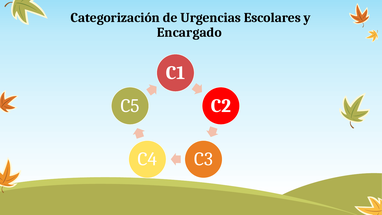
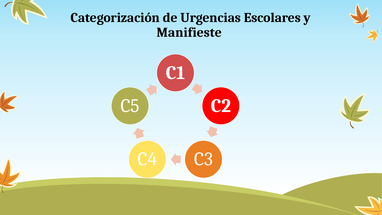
Encargado: Encargado -> Manifieste (189, 32)
